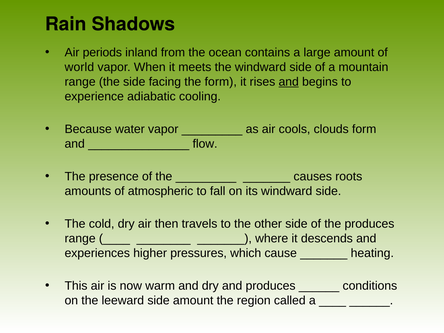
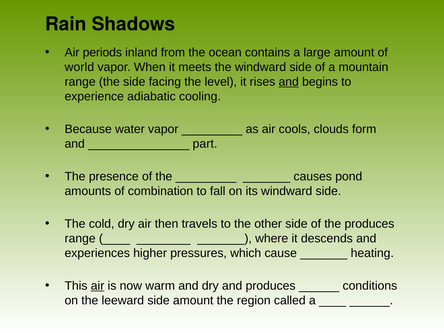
the form: form -> level (221, 82)
flow: flow -> part (205, 144)
roots: roots -> pond (349, 176)
atmospheric: atmospheric -> combination (161, 191)
air underline: none -> present (98, 286)
